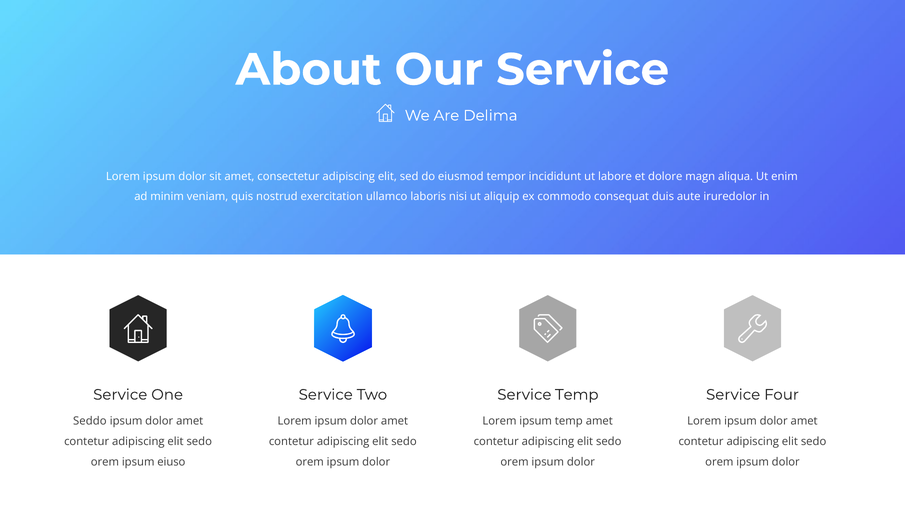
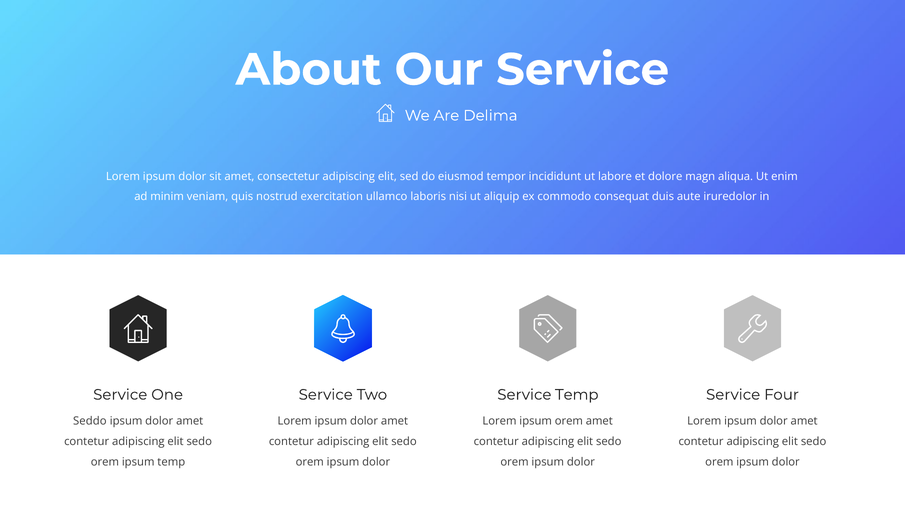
ipsum temp: temp -> orem (569, 421)
ipsum eiuso: eiuso -> temp (171, 462)
